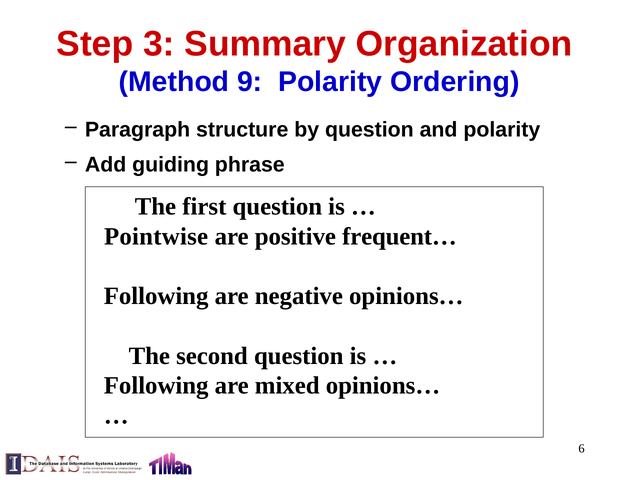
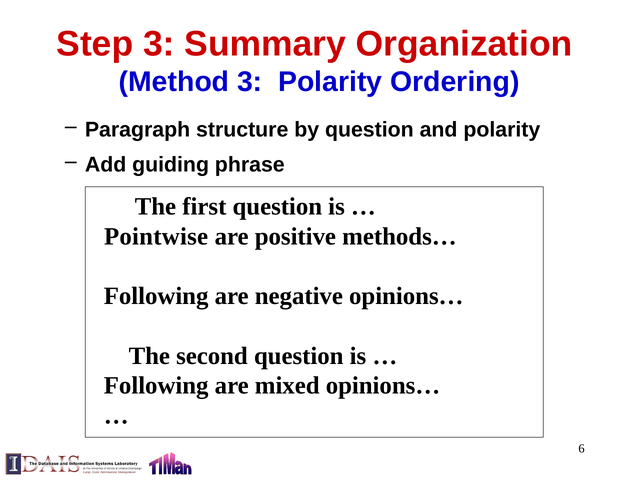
Method 9: 9 -> 3 (250, 82)
frequent…: frequent… -> methods… (399, 236)
